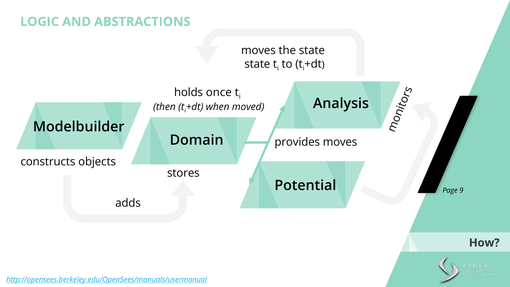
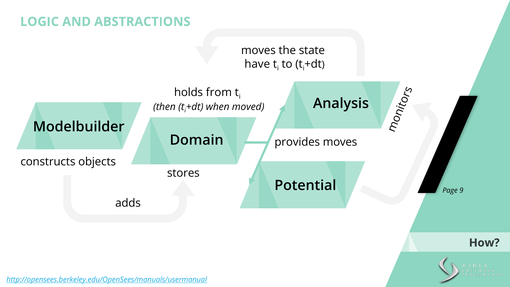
state: state -> have (257, 64)
once: once -> from (219, 92)
